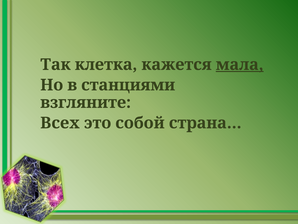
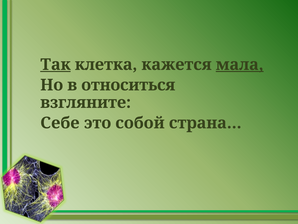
Так underline: none -> present (55, 64)
станциями: станциями -> относиться (128, 85)
Всех: Всех -> Себе (60, 123)
